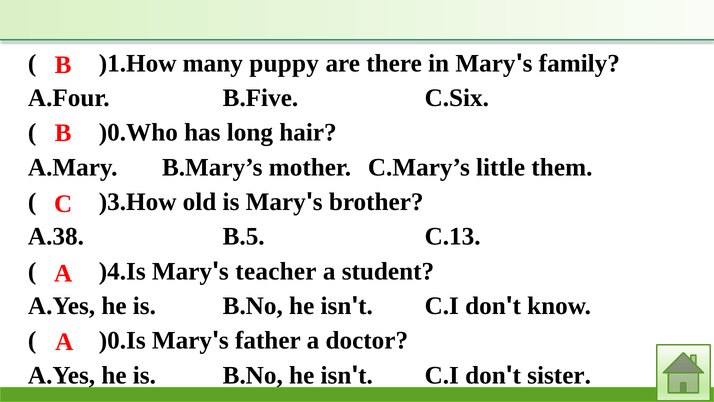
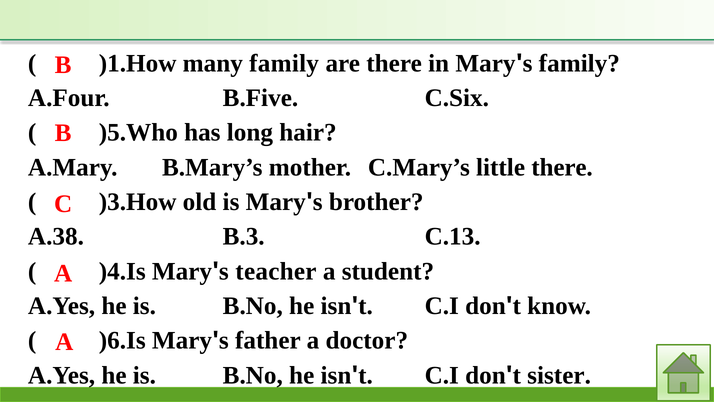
many puppy: puppy -> family (284, 63)
)0.Who: )0.Who -> )5.Who (138, 132)
little them: them -> there (562, 167)
B.5: B.5 -> B.3 (244, 236)
)0.Is: )0.Is -> )6.Is (122, 340)
